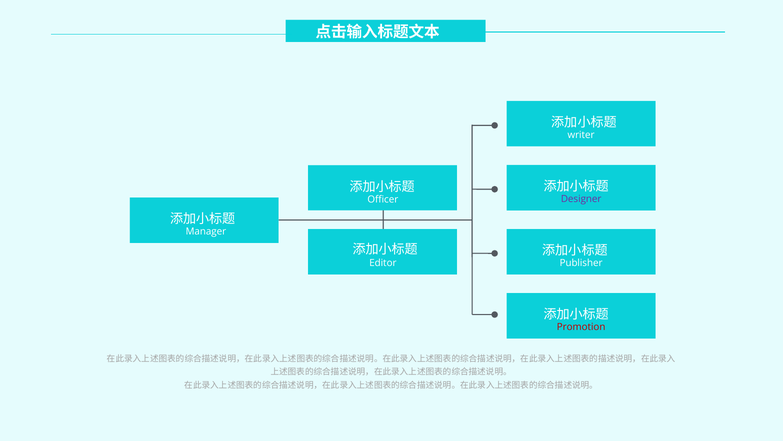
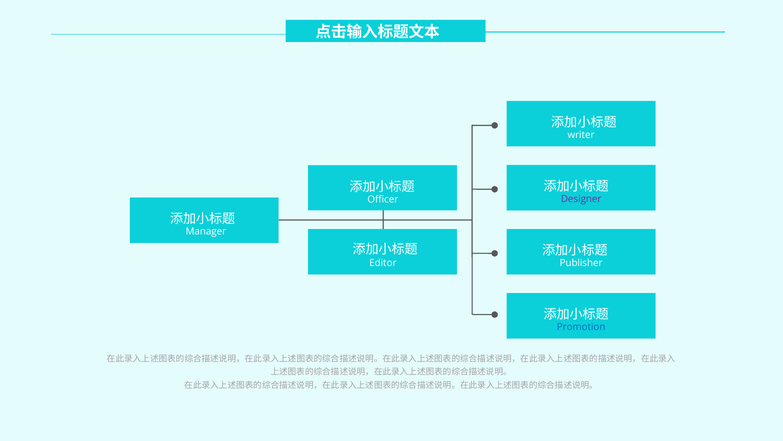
Promotion colour: red -> blue (581, 327)
